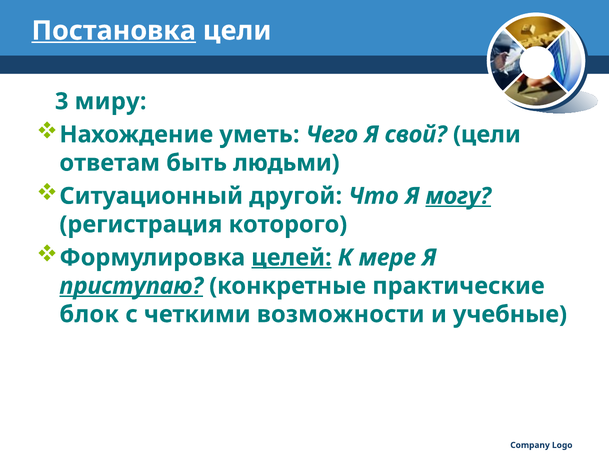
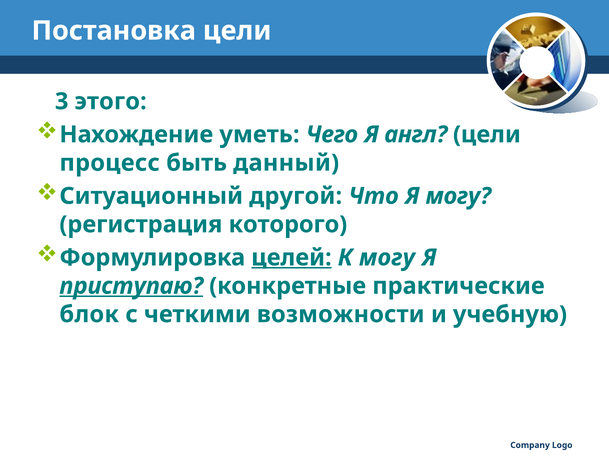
Постановка underline: present -> none (114, 31)
миру: миру -> этого (111, 102)
свой: свой -> англ (416, 135)
ответам: ответам -> процесс (110, 163)
людьми: людьми -> данный (286, 163)
могу underline: present -> none (458, 196)
К мере: мере -> могу (387, 258)
учебные: учебные -> учебную (510, 315)
